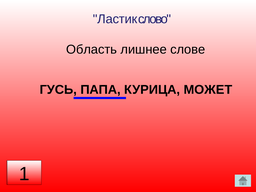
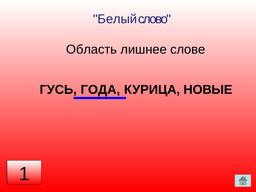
Ластик: Ластик -> Белый (115, 19)
ПАПА: ПАПА -> ГОДА (100, 90)
МОЖЕТ: МОЖЕТ -> НОВЫЕ (208, 90)
